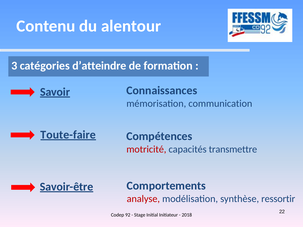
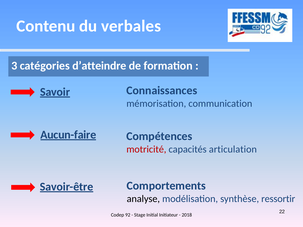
alentour: alentour -> verbales (131, 26)
Toute-faire: Toute-faire -> Aucun-faire (68, 135)
transmettre: transmettre -> articulation (233, 149)
analyse colour: red -> black (143, 199)
